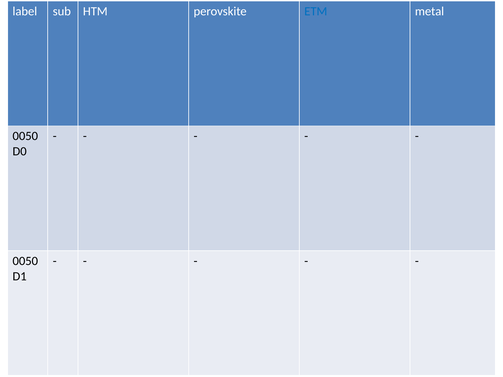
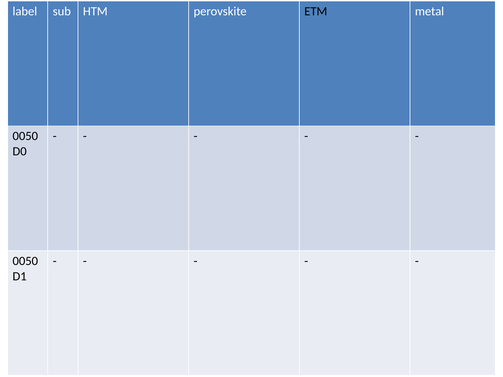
ETM colour: blue -> black (316, 11)
